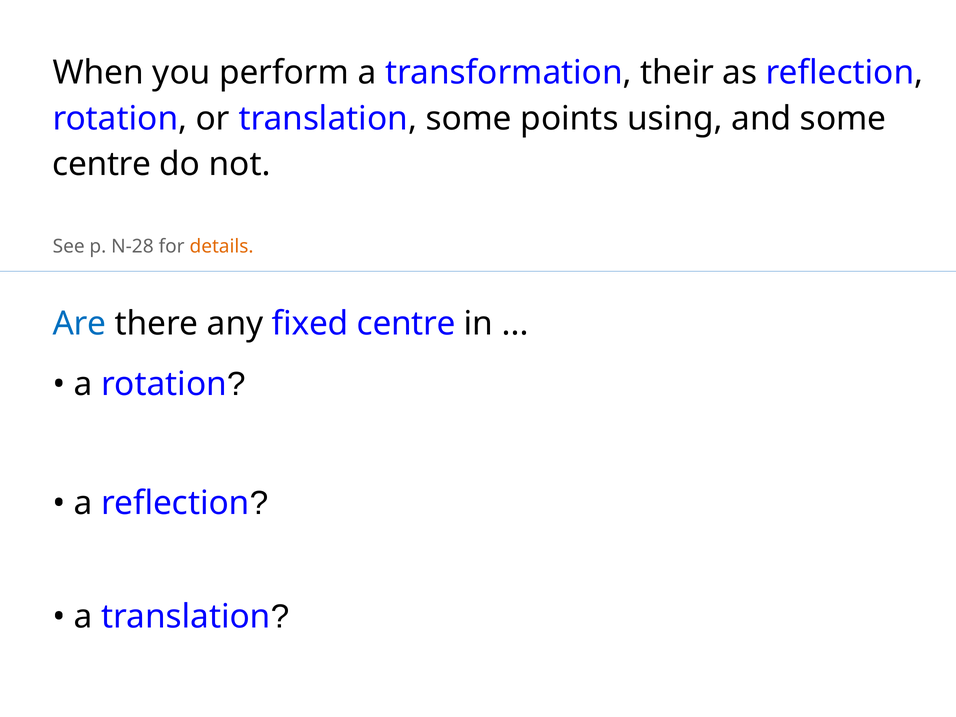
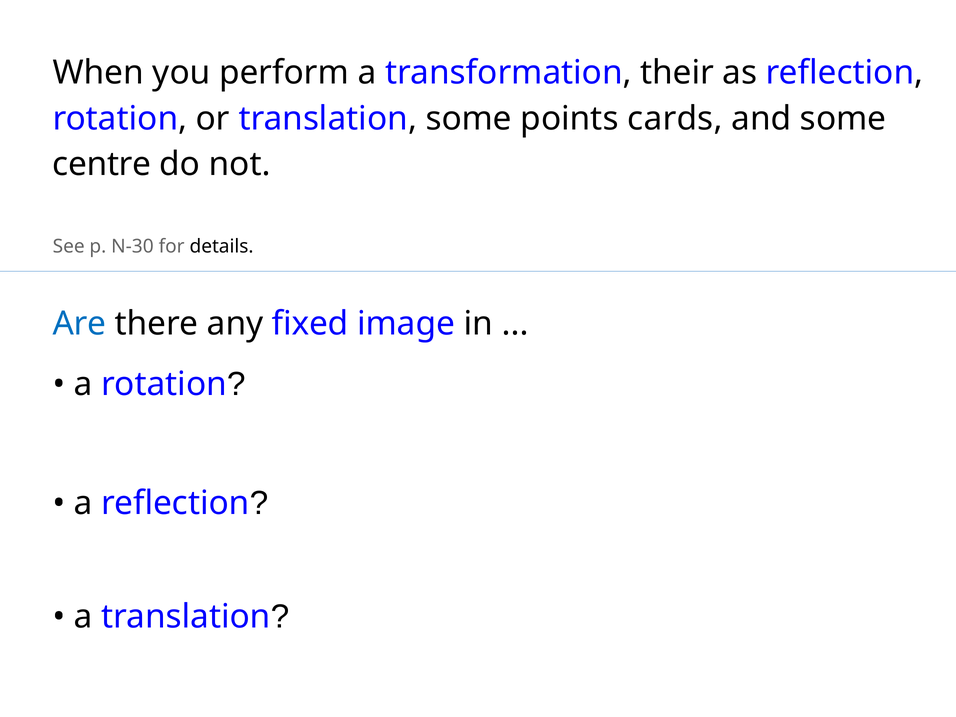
using: using -> cards (675, 119)
N-28: N-28 -> N-30 (132, 246)
details colour: orange -> black (222, 246)
fixed centre: centre -> image (406, 324)
